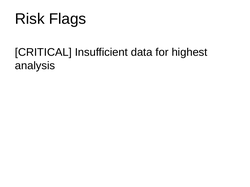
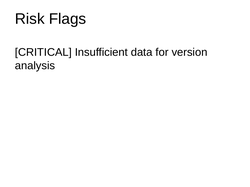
highest: highest -> version (190, 52)
